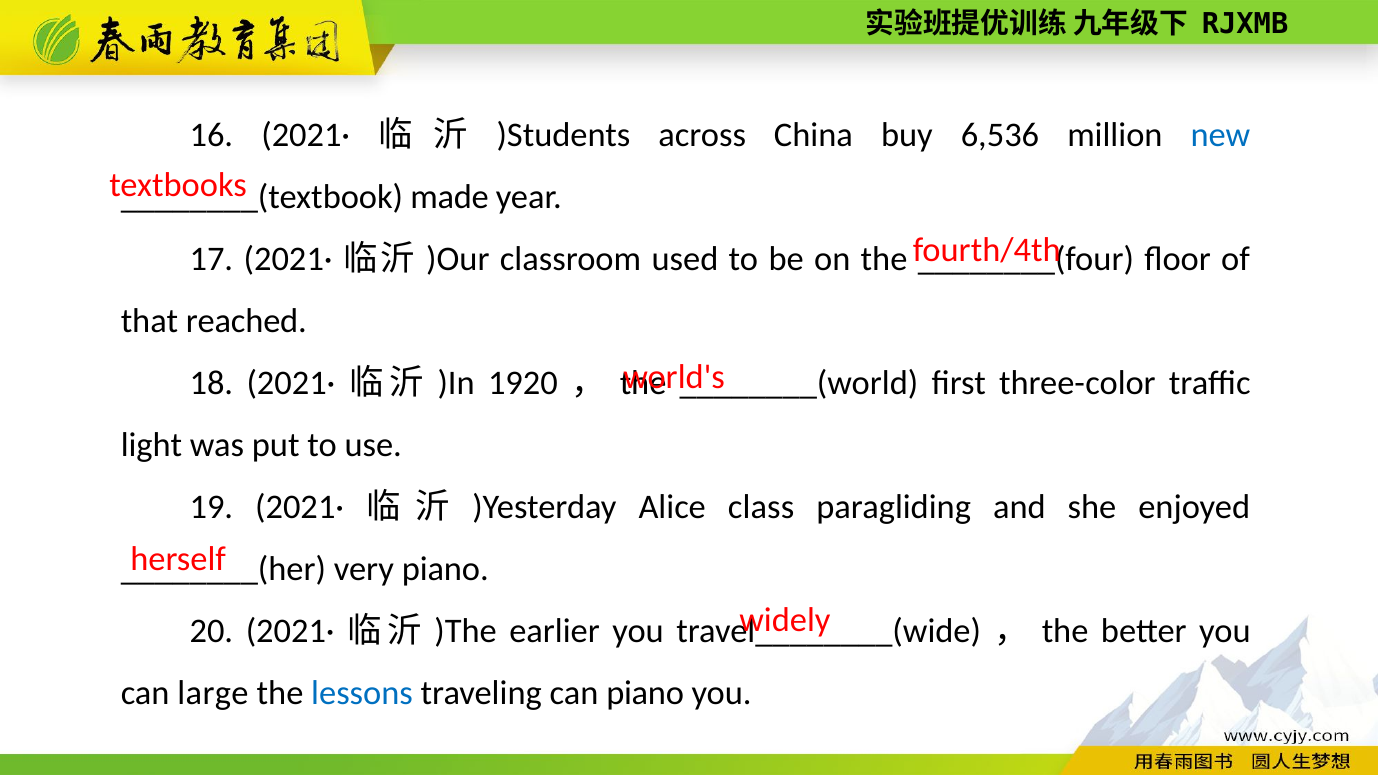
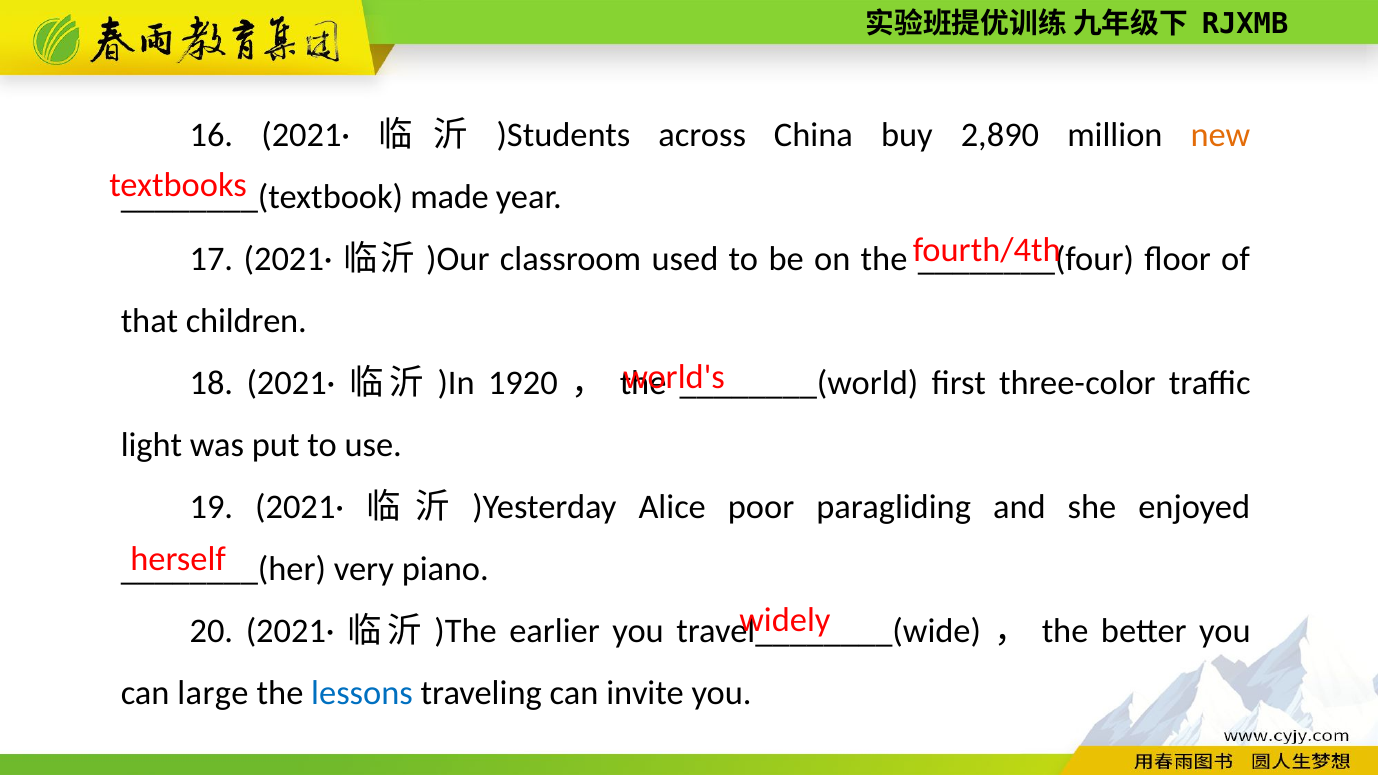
6,536: 6,536 -> 2,890 (1000, 135)
new colour: blue -> orange (1220, 135)
reached: reached -> children (246, 321)
class: class -> poor (761, 507)
can piano: piano -> invite (645, 693)
